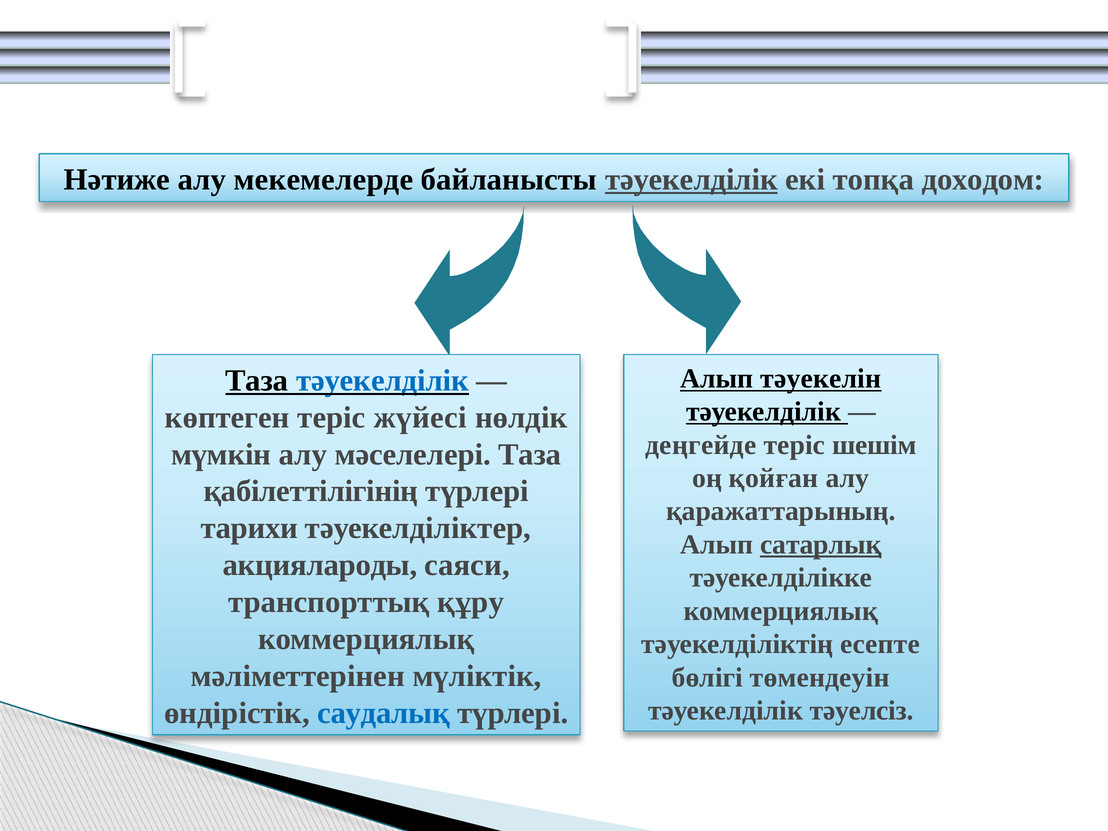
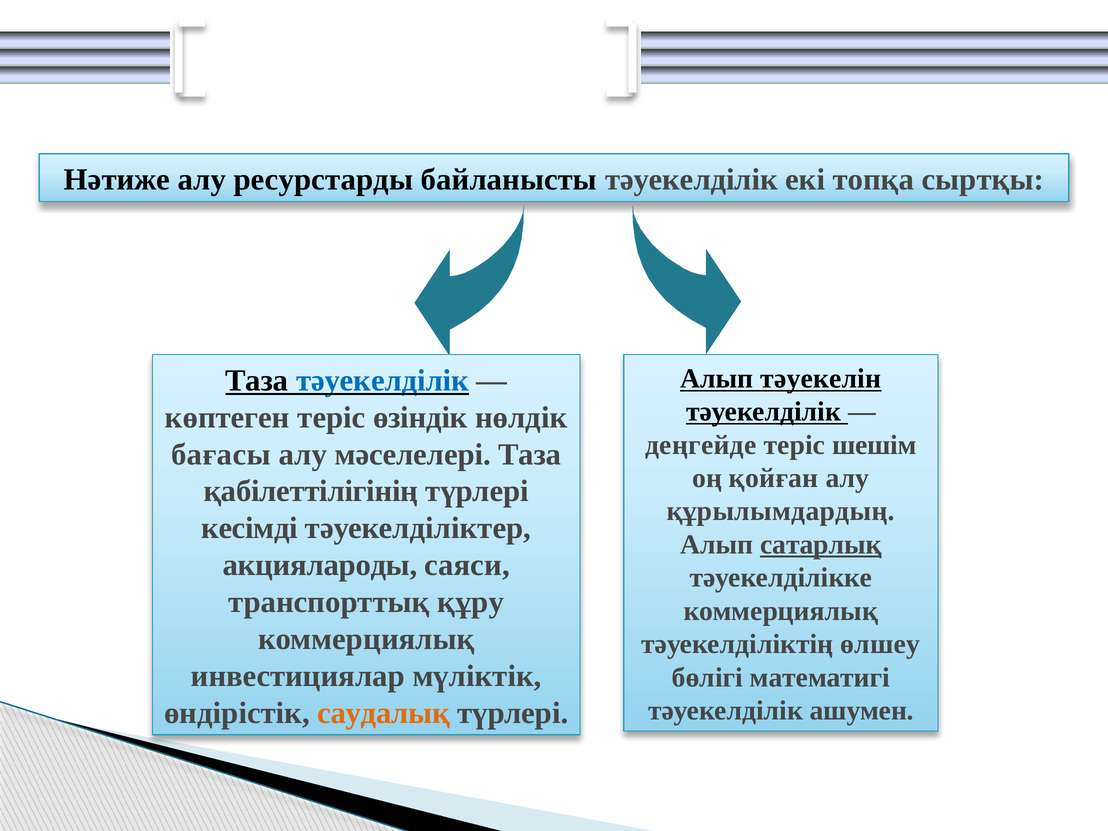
мекемелерде: мекемелерде -> ресурстарды (323, 180)
тәуекелділік underline: present -> none (691, 180)
доходом: доходом -> сыртқы (983, 180)
жүйесі: жүйесі -> өзіндік (420, 417)
мүмкін: мүмкін -> бағасы (221, 454)
қаражаттарының: қаражаттарының -> құрылымдардың (781, 511)
тарихи: тарихи -> кесімді (249, 528)
есепте: есепте -> өлшеу (880, 644)
мәліметтерінен: мәліметтерінен -> инвестициялар (298, 676)
төмендеуін: төмендеуін -> математигі (820, 678)
тәуелсіз: тәуелсіз -> ашумен (862, 711)
саудалық colour: blue -> orange (384, 713)
